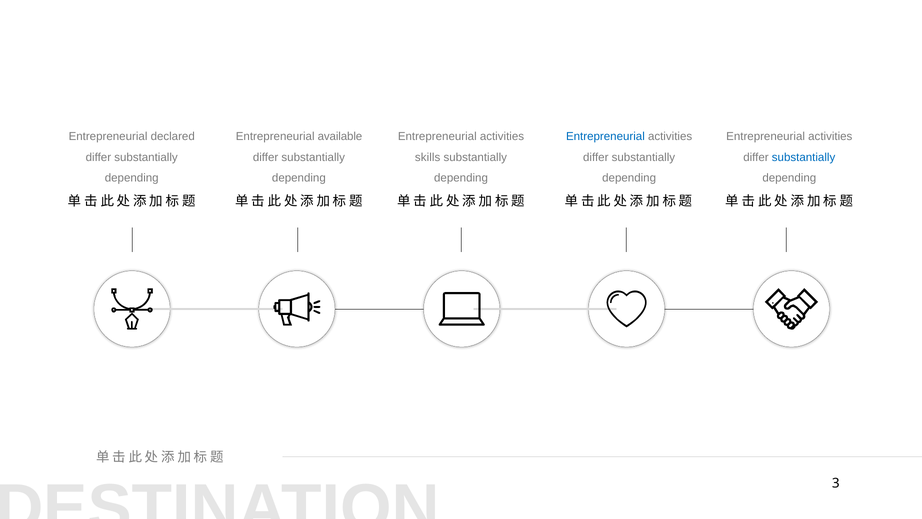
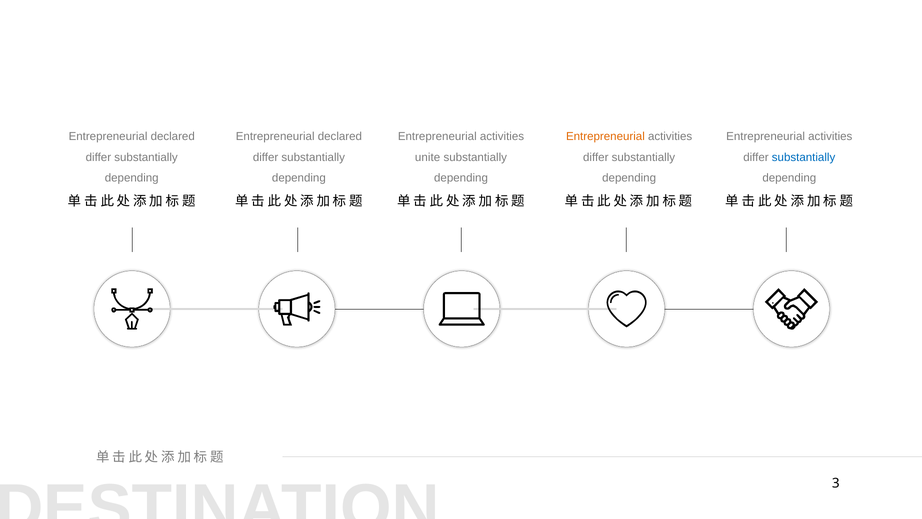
available: available -> declared (340, 137)
Entrepreneurial colour: blue -> orange (605, 137)
skills: skills -> unite (428, 157)
